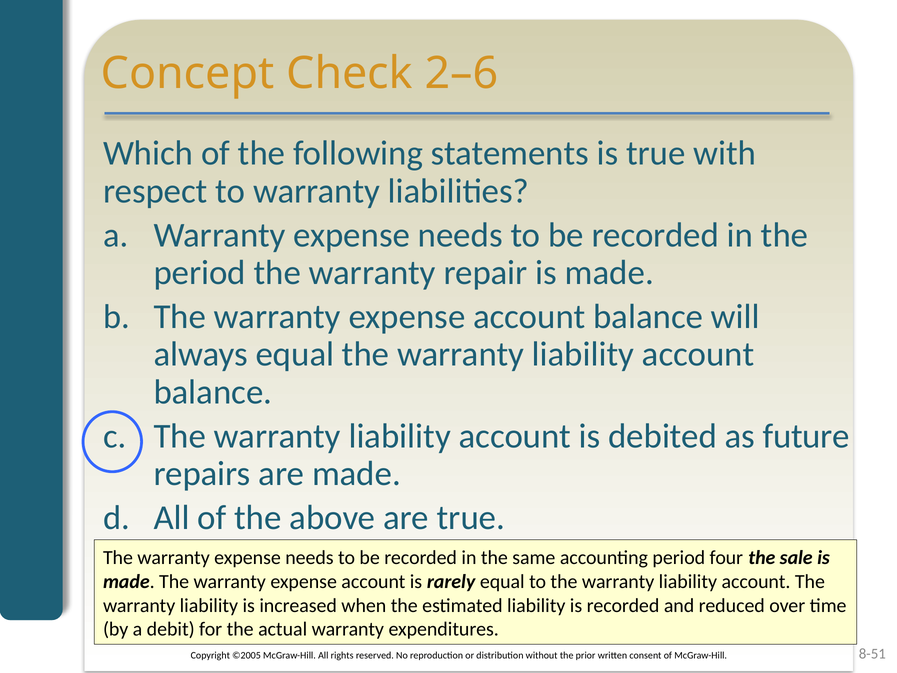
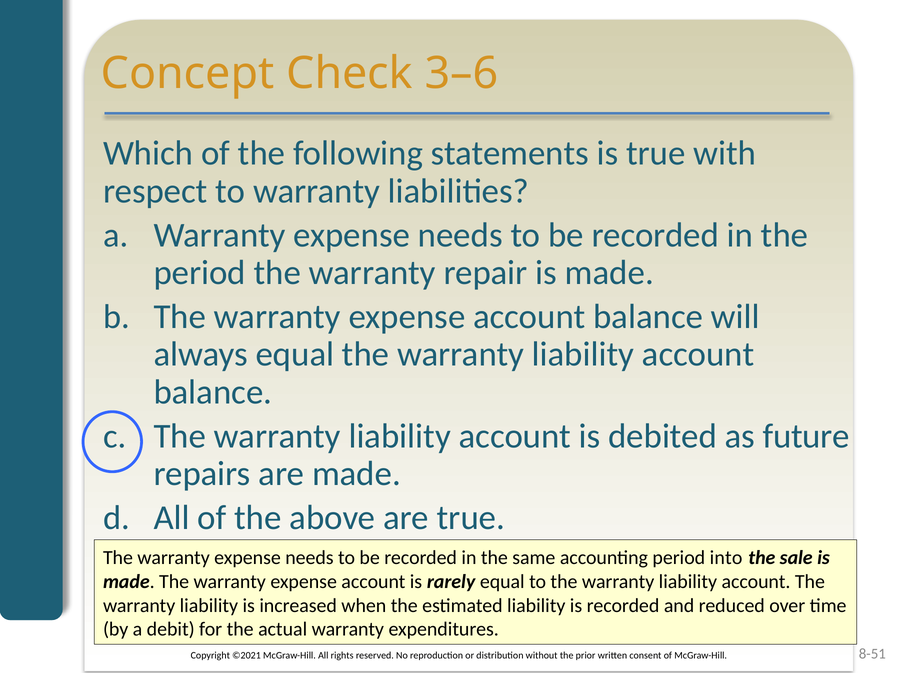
2–6: 2–6 -> 3–6 (461, 73)
four: four -> into (726, 557)
©2005: ©2005 -> ©2021 (247, 655)
